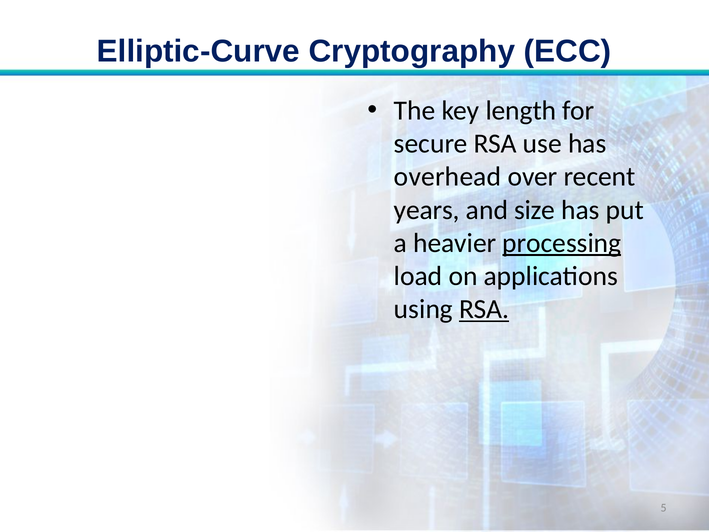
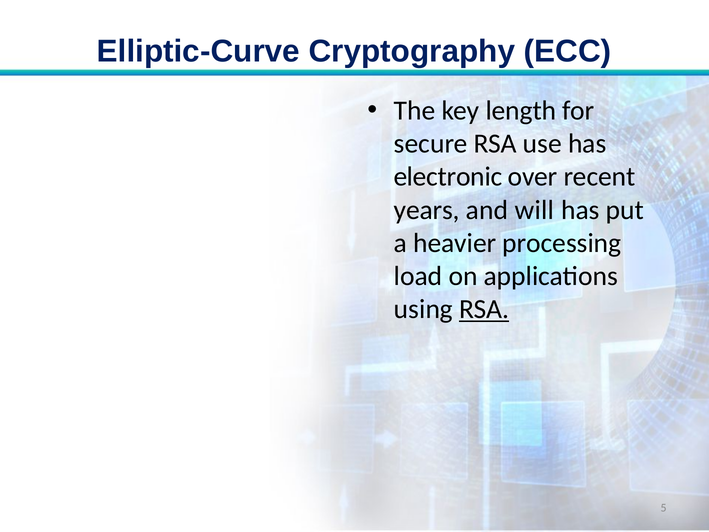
overhead: overhead -> electronic (448, 177)
size: size -> will (534, 210)
processing underline: present -> none (562, 243)
